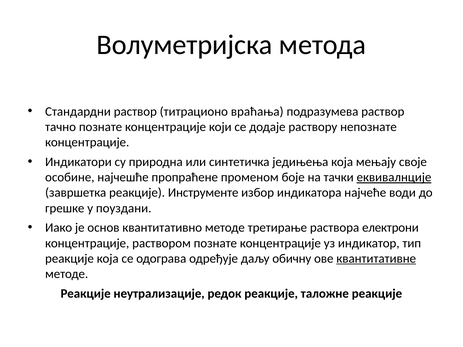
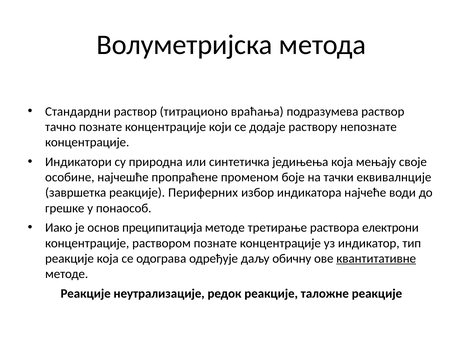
еквивалнције underline: present -> none (394, 177)
Инструменте: Инструменте -> Периферних (203, 193)
поуздани: поуздани -> понаособ (124, 208)
квантитативно: квантитативно -> преципитација (162, 228)
